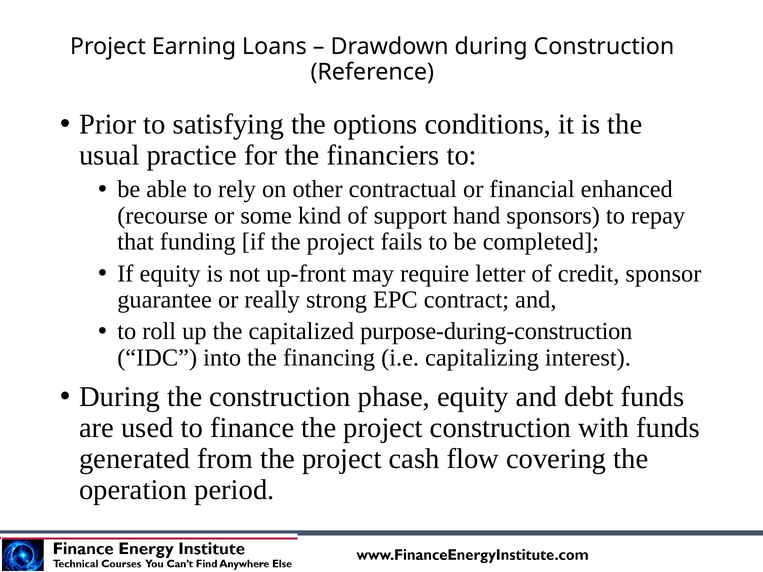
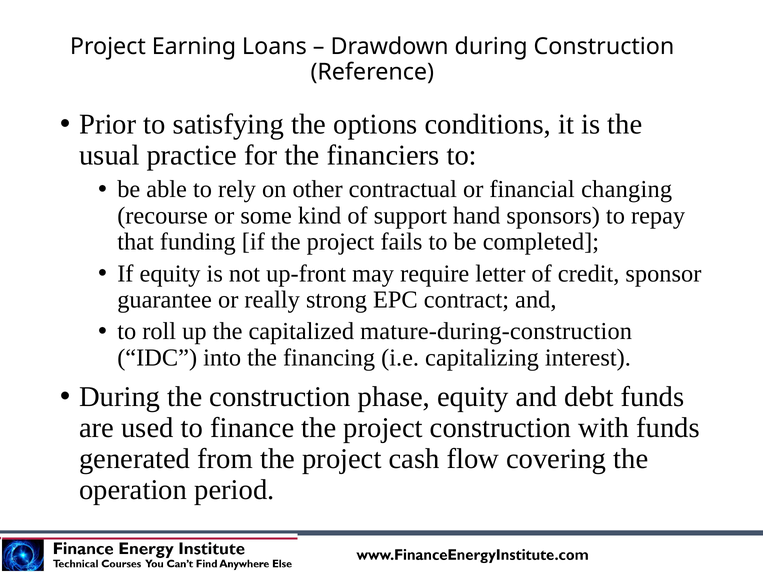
enhanced: enhanced -> changing (627, 189)
purpose-during-construction: purpose-during-construction -> mature-during-construction (496, 332)
